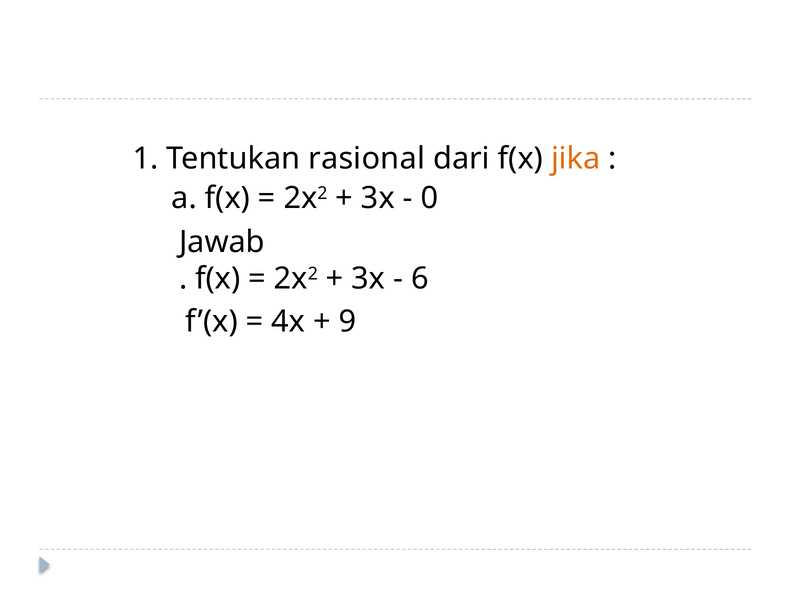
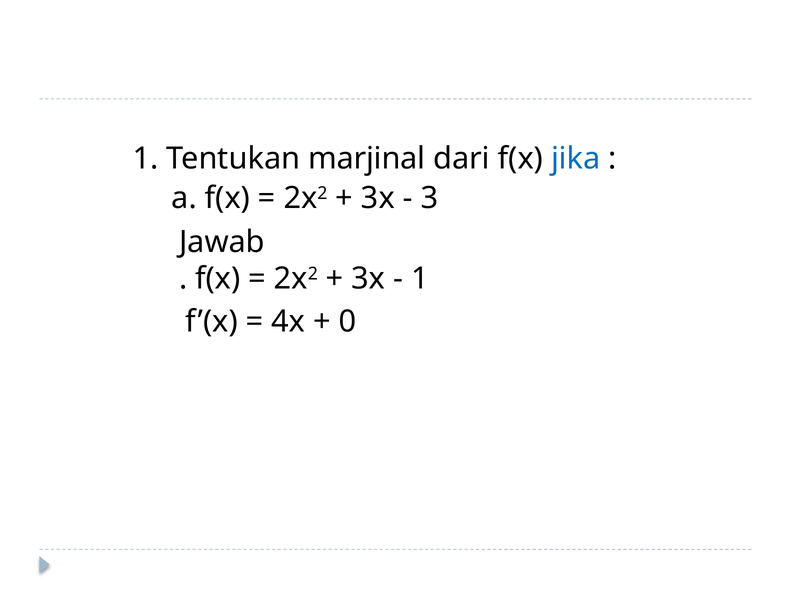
rasional: rasional -> marjinal (367, 159)
jika colour: orange -> blue (576, 159)
0: 0 -> 3 (429, 198)
6: 6 -> 1 (420, 279)
9: 9 -> 0 (347, 322)
